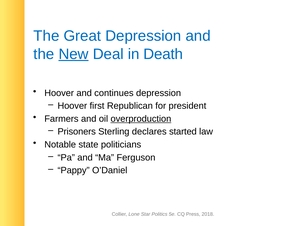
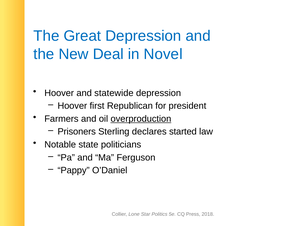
New underline: present -> none (74, 54)
Death: Death -> Novel (163, 54)
continues: continues -> statewide (114, 93)
